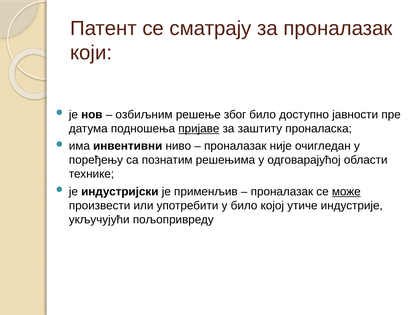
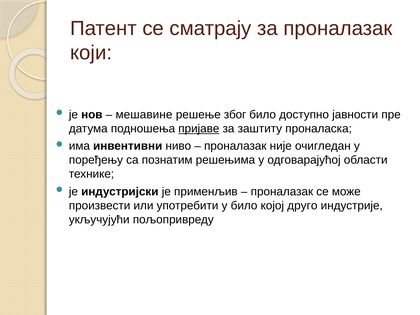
озбиљним: озбиљним -> мешавине (144, 114)
може underline: present -> none (346, 192)
утиче: утиче -> друго (302, 206)
